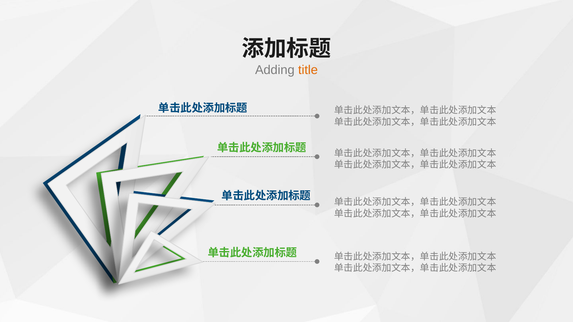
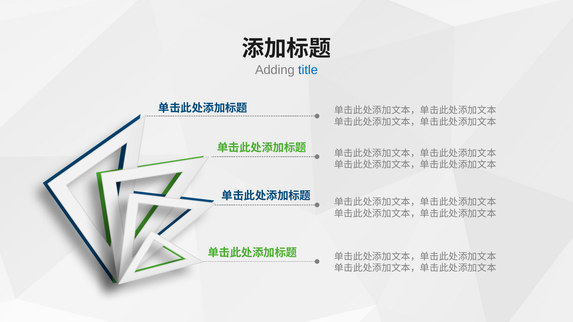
title colour: orange -> blue (308, 70)
